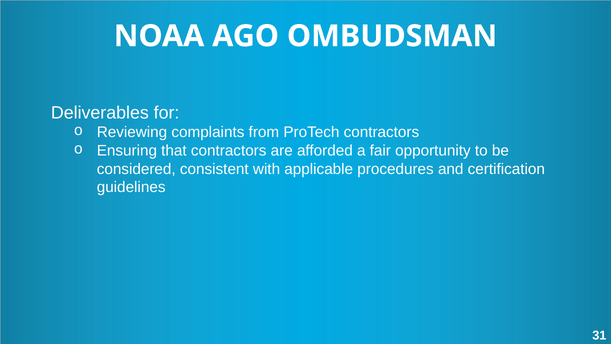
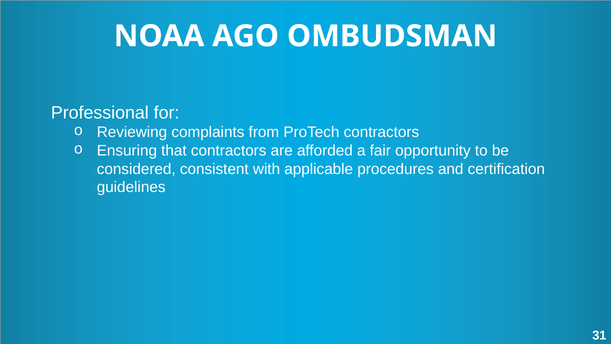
Deliverables: Deliverables -> Professional (100, 113)
